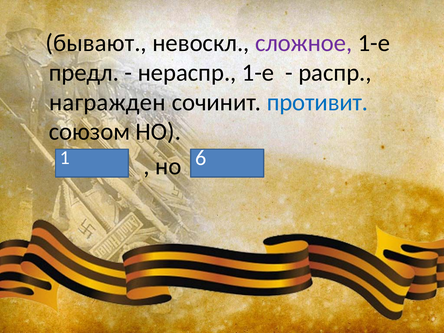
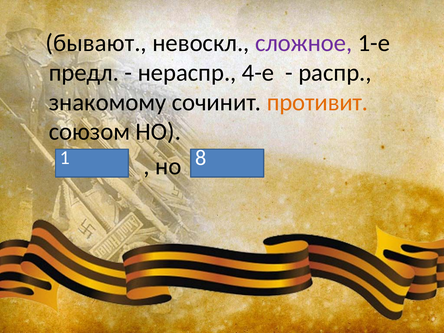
нераспр 1-е: 1-е -> 4-е (258, 73)
награжден: награжден -> знакомому (108, 102)
противит colour: blue -> orange (317, 102)
6: 6 -> 8 (201, 158)
